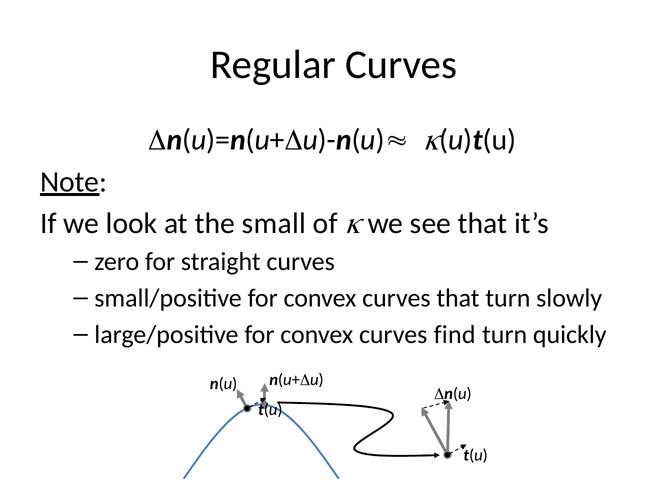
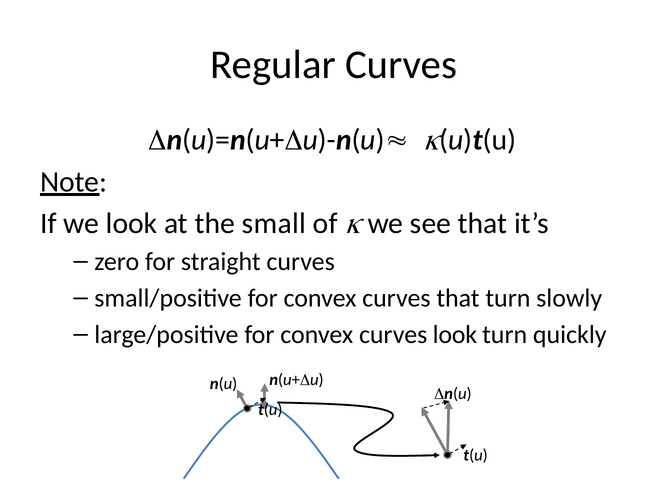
curves find: find -> look (455, 334)
